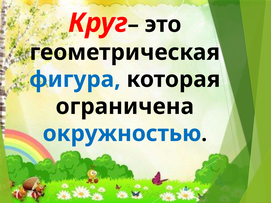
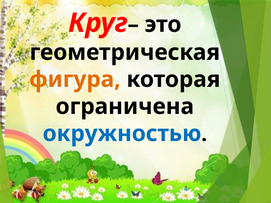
фигура colour: blue -> orange (75, 80)
